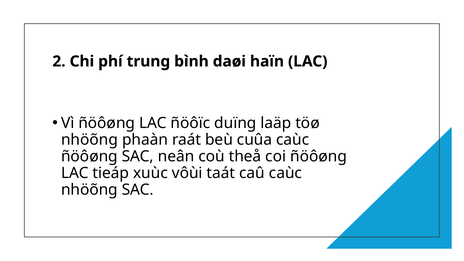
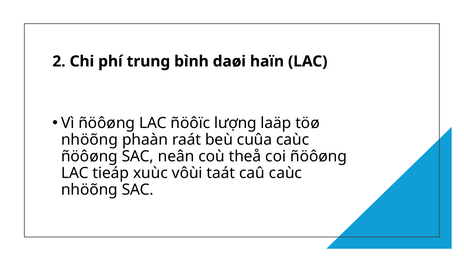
duïng: duïng -> lượng (235, 123)
